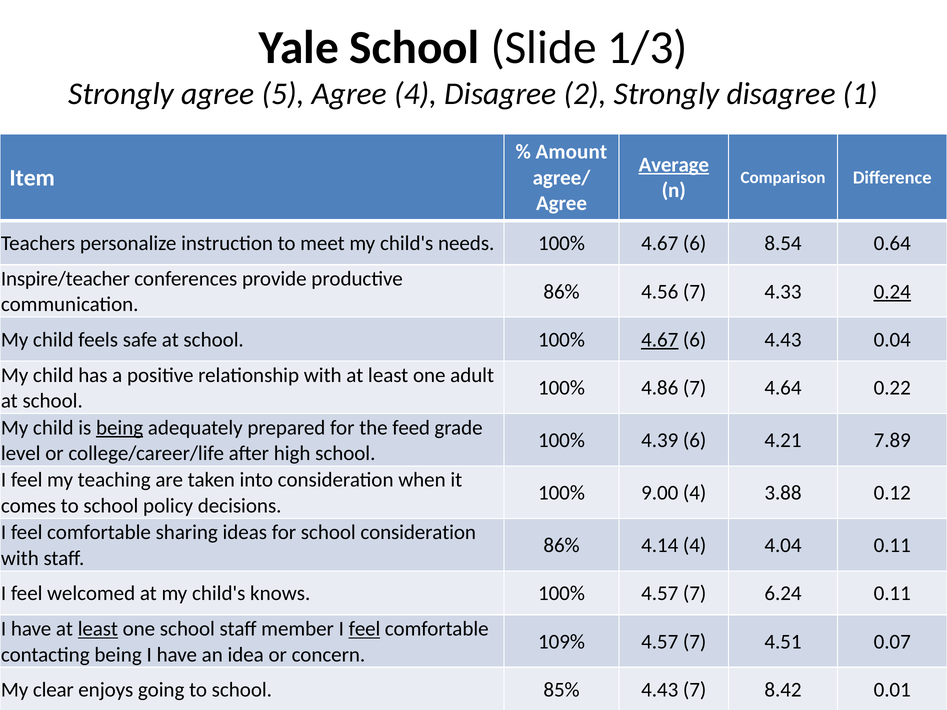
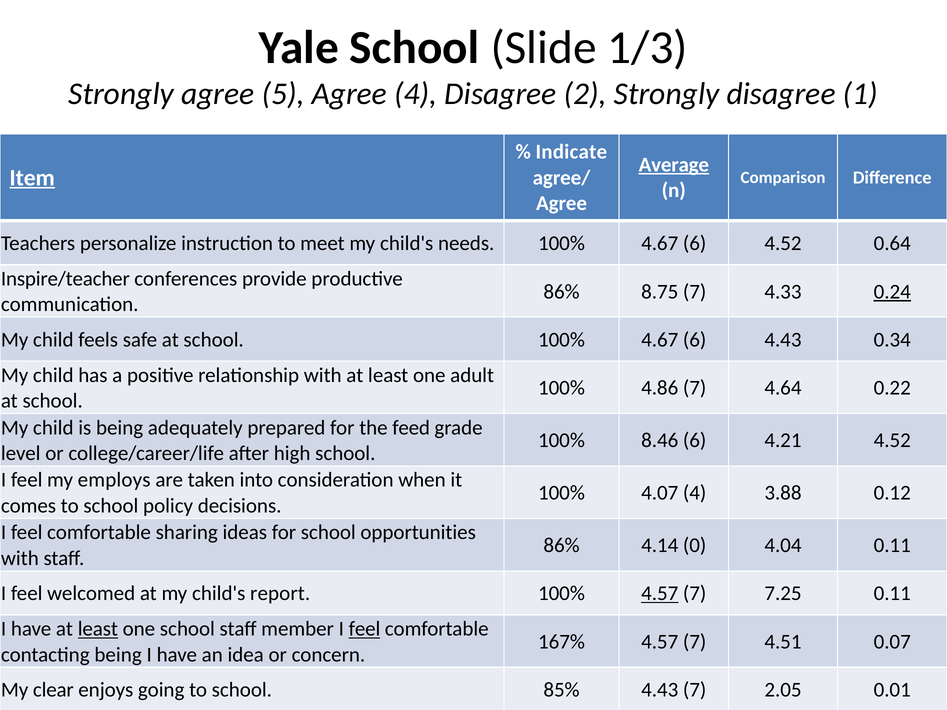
Amount: Amount -> Indicate (571, 152)
Item underline: none -> present (32, 178)
6 8.54: 8.54 -> 4.52 (783, 244)
4.56: 4.56 -> 8.75 (660, 292)
4.67 underline: present -> none (660, 340)
0.04: 0.04 -> 0.34 (892, 340)
being underline: present -> none (120, 428)
4.39: 4.39 -> 8.46 (660, 441)
4.21 7.89: 7.89 -> 4.52 (892, 441)
teaching: teaching -> employs (114, 480)
9.00: 9.00 -> 4.07 (660, 493)
school consideration: consideration -> opportunities (418, 533)
4.14 4: 4 -> 0 (695, 546)
knows: knows -> report (280, 594)
4.57 underline: none -> present (660, 594)
6.24: 6.24 -> 7.25 (783, 594)
109%: 109% -> 167% (562, 642)
8.42: 8.42 -> 2.05 (783, 690)
